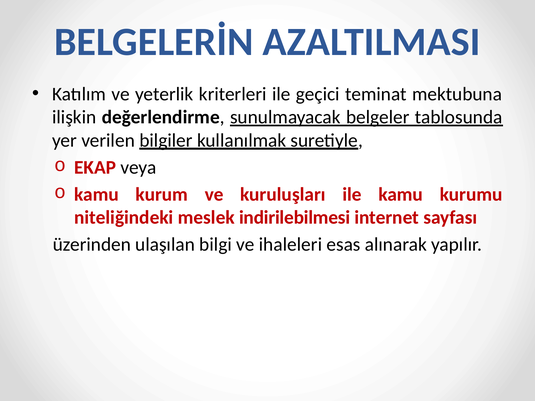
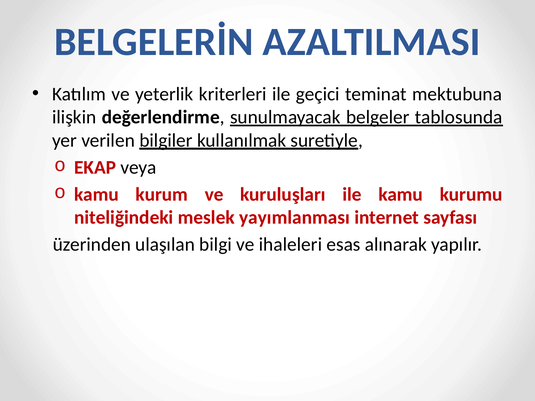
indirilebilmesi: indirilebilmesi -> yayımlanması (294, 218)
